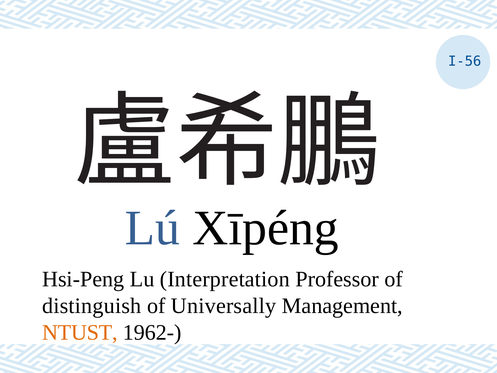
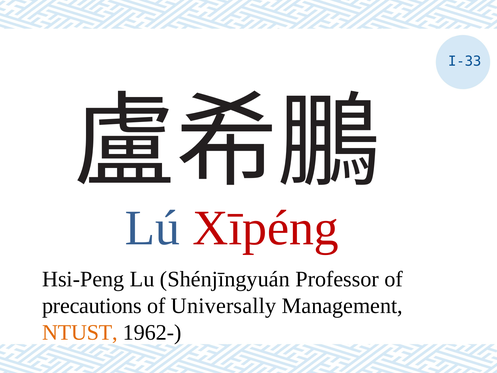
I-56: I-56 -> I-33 (465, 61)
Xīpéng colour: black -> red (266, 228)
Interpretation: Interpretation -> Shénjīngyuán (225, 279)
distinguish: distinguish -> precautions (92, 306)
